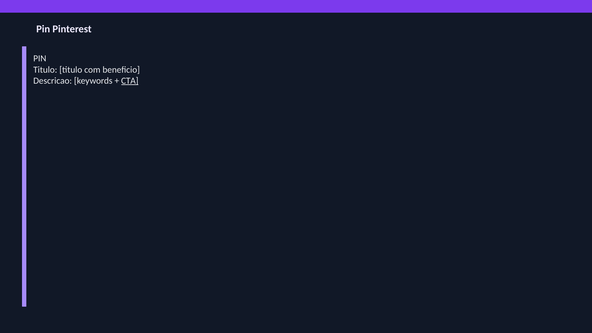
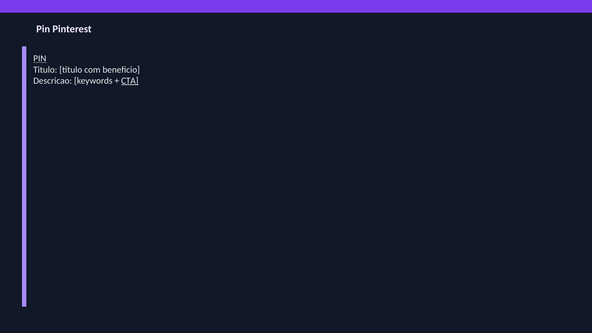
PIN underline: none -> present (40, 59)
